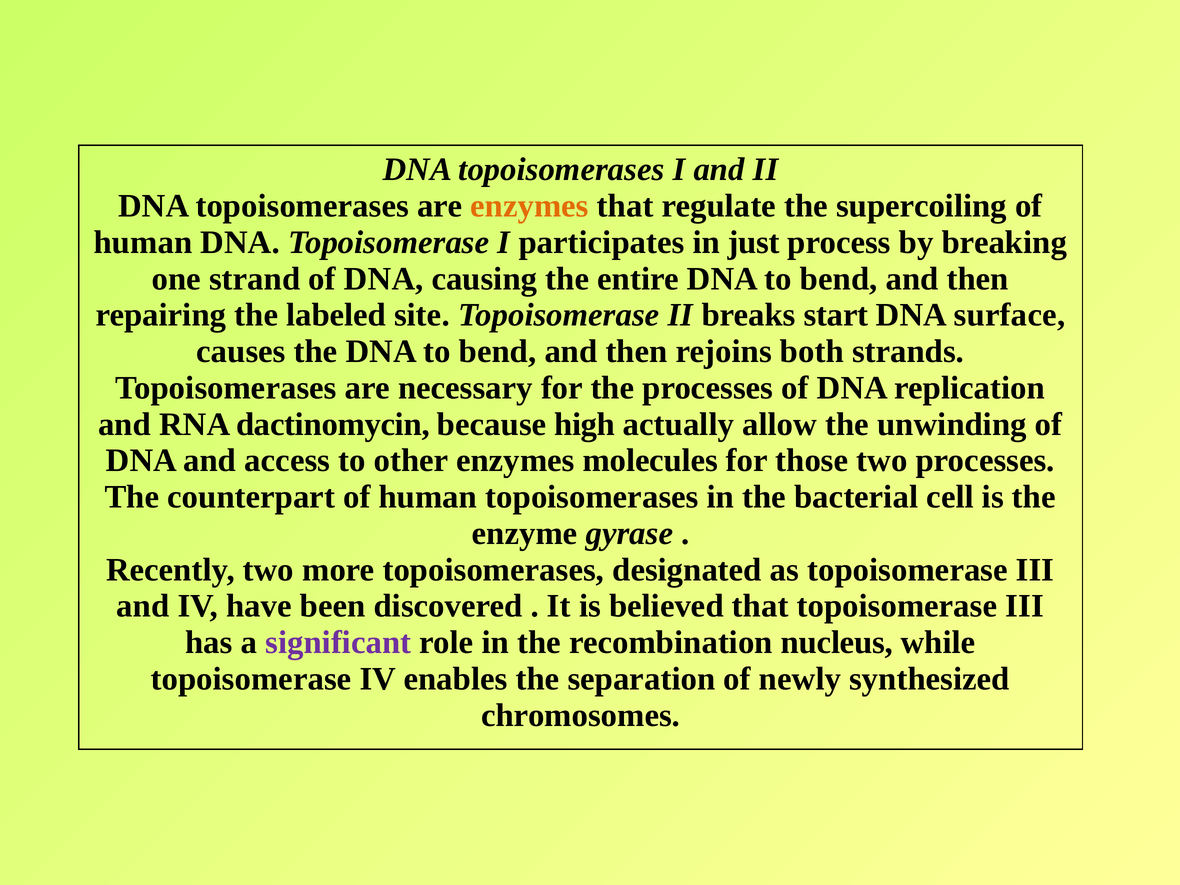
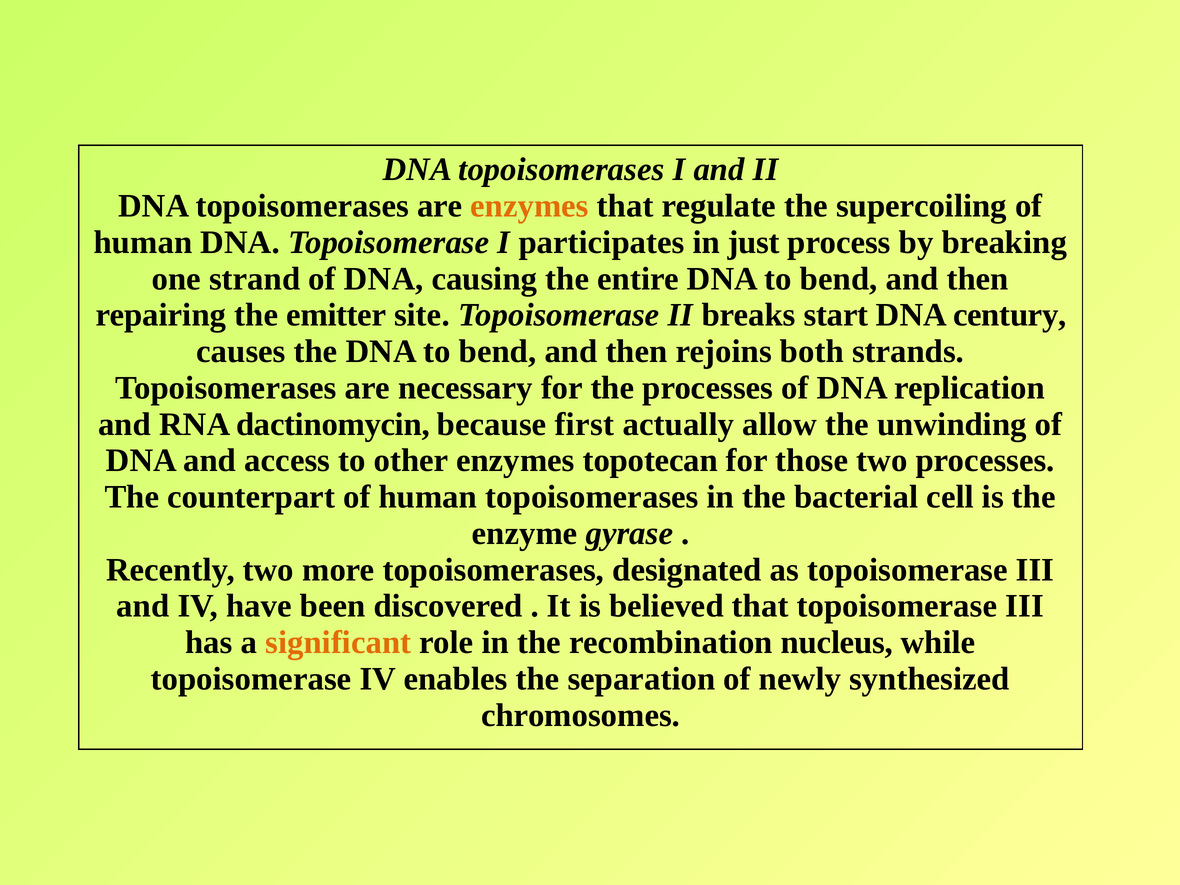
labeled: labeled -> emitter (336, 315)
surface: surface -> century (1010, 315)
high: high -> first (584, 424)
molecules: molecules -> topotecan (650, 461)
significant colour: purple -> orange (338, 642)
